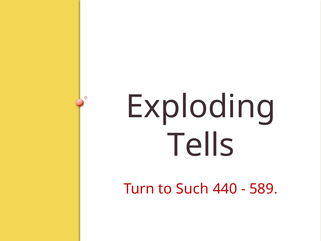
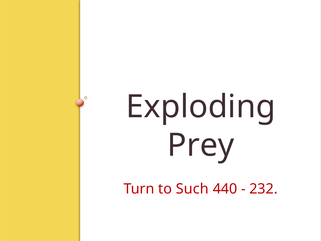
Tells: Tells -> Prey (201, 145)
589: 589 -> 232 (263, 189)
